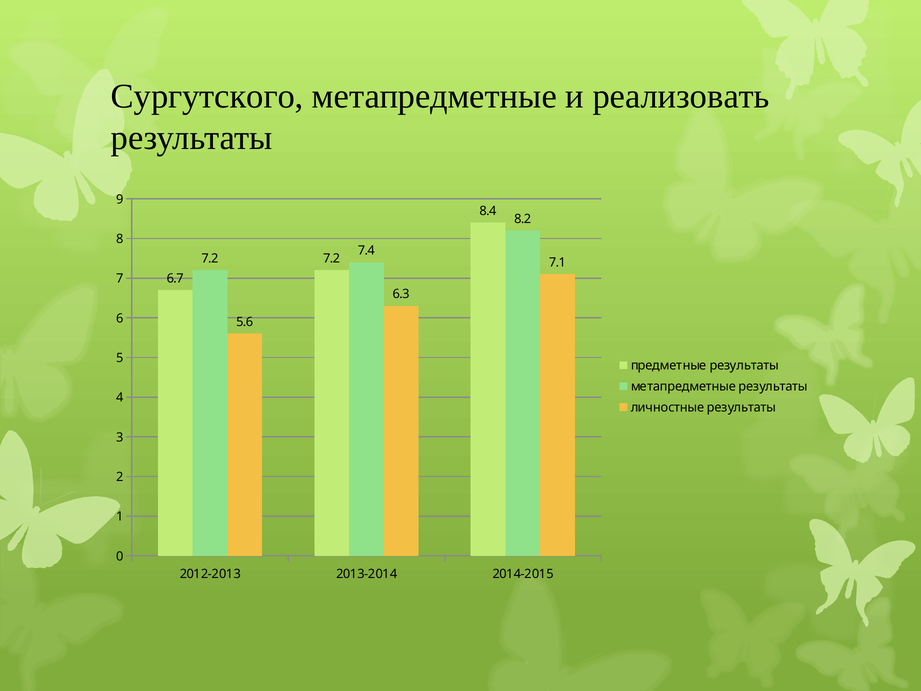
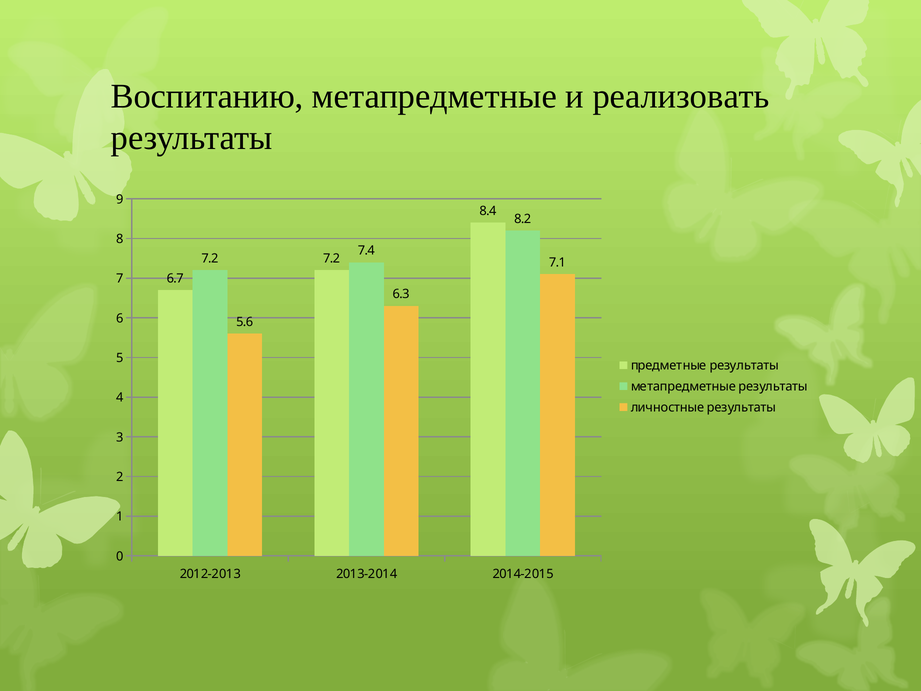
Сургутского: Сургутского -> Воспитанию (207, 96)
